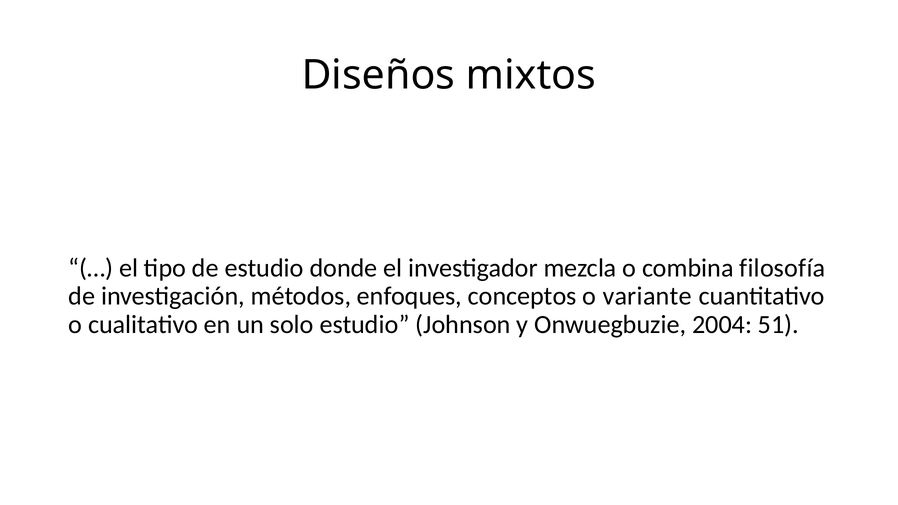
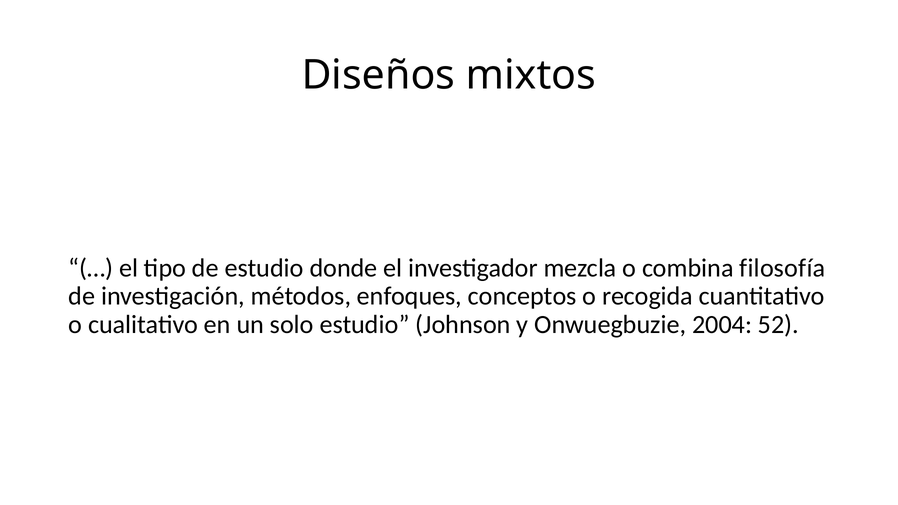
variante: variante -> recogida (647, 296)
51: 51 -> 52 (778, 325)
